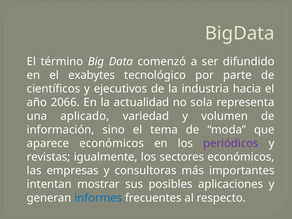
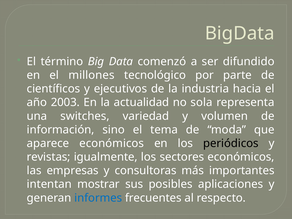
exabytes: exabytes -> millones (91, 75)
2066: 2066 -> 2003 (65, 102)
aplicado: aplicado -> switches (85, 116)
periódicos colour: purple -> black (231, 143)
